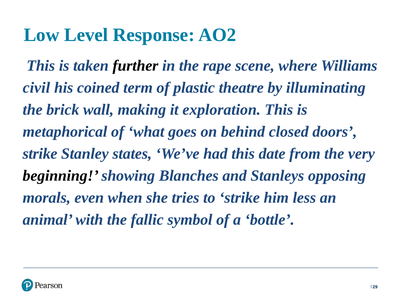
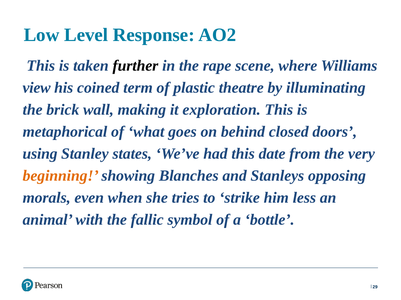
civil: civil -> view (37, 88)
strike: strike -> using (40, 154)
beginning colour: black -> orange (61, 176)
